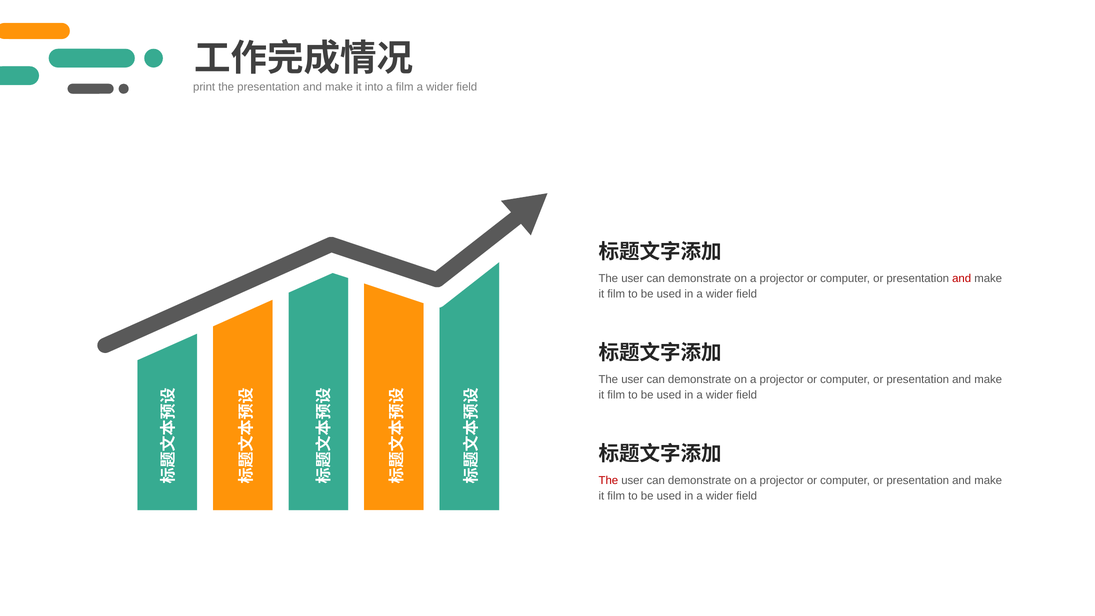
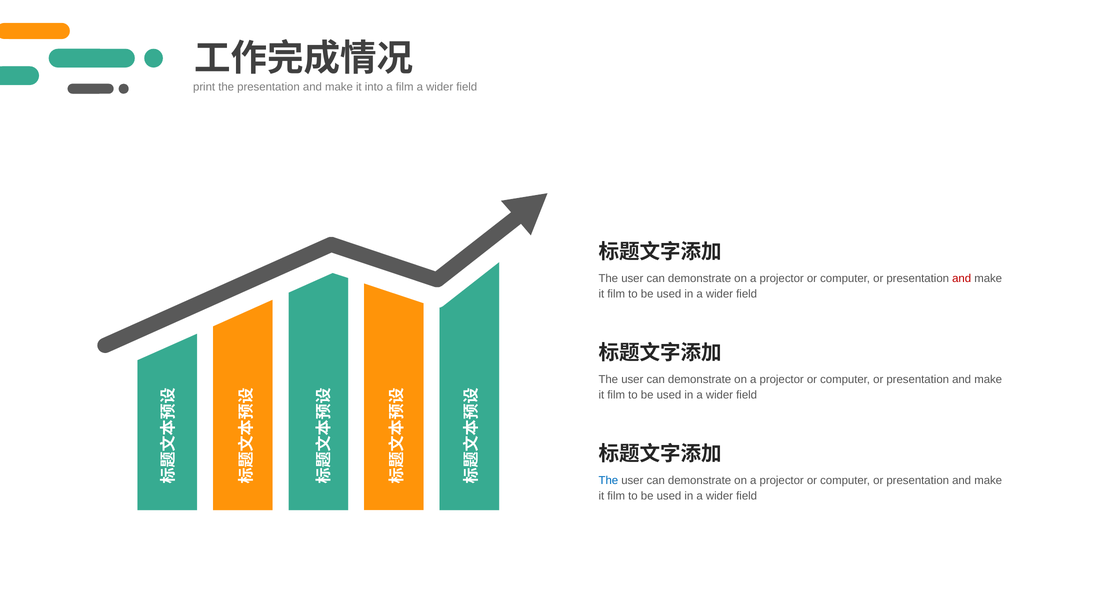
The colour: red -> blue (608, 480)
